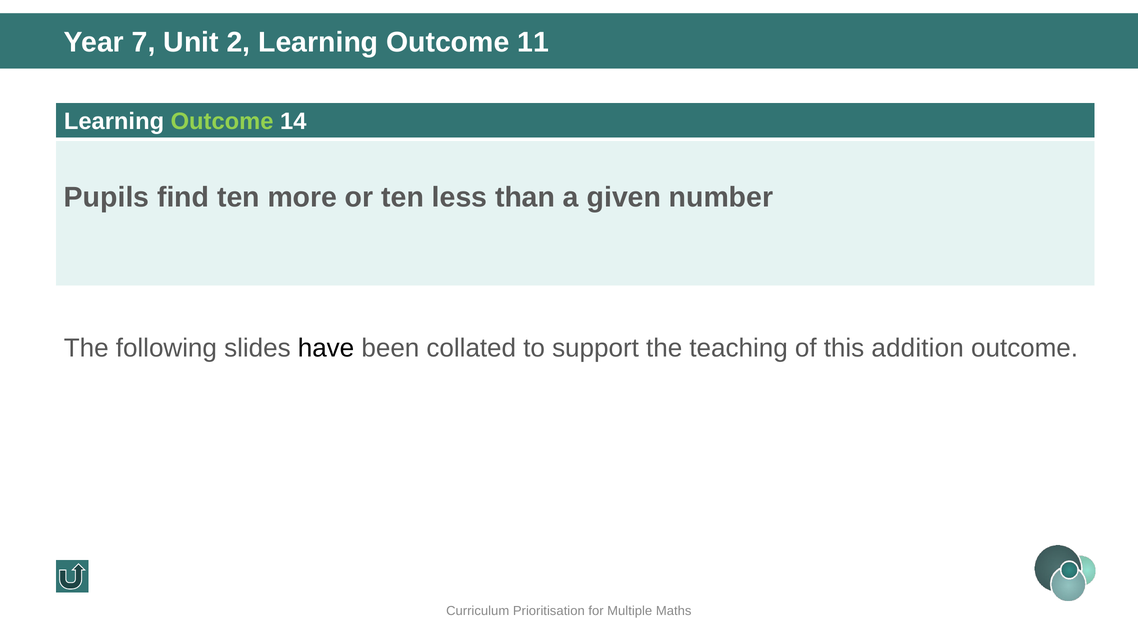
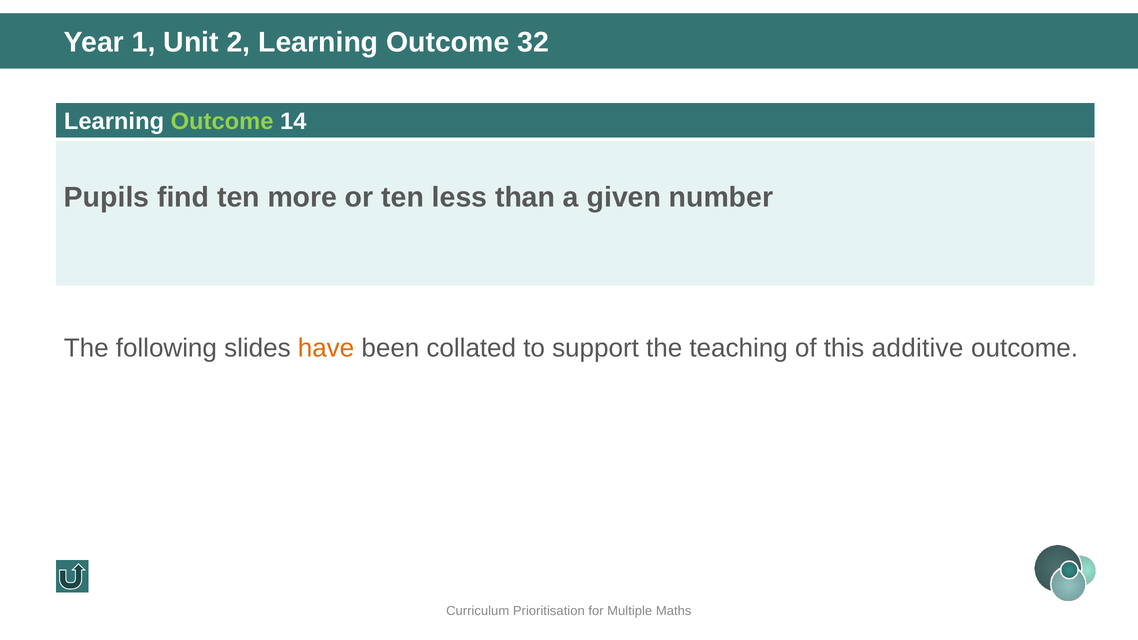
7: 7 -> 1 (144, 42)
11: 11 -> 32 (533, 42)
have colour: black -> orange (326, 348)
addition: addition -> additive (918, 348)
